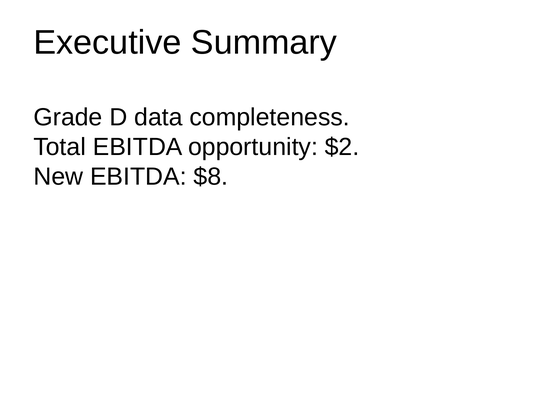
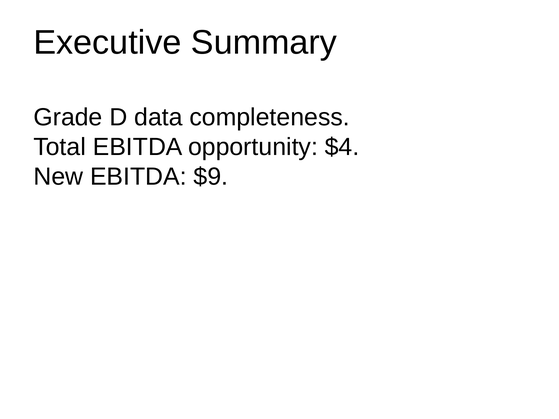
$2: $2 -> $4 (342, 147)
$8: $8 -> $9 (211, 177)
